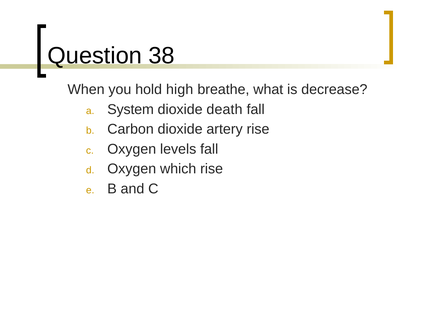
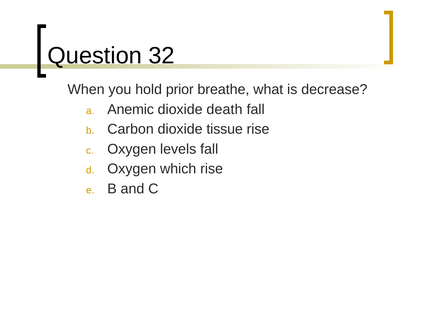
38: 38 -> 32 (162, 56)
high: high -> prior (180, 90)
System: System -> Anemic (131, 109)
artery: artery -> tissue (225, 129)
